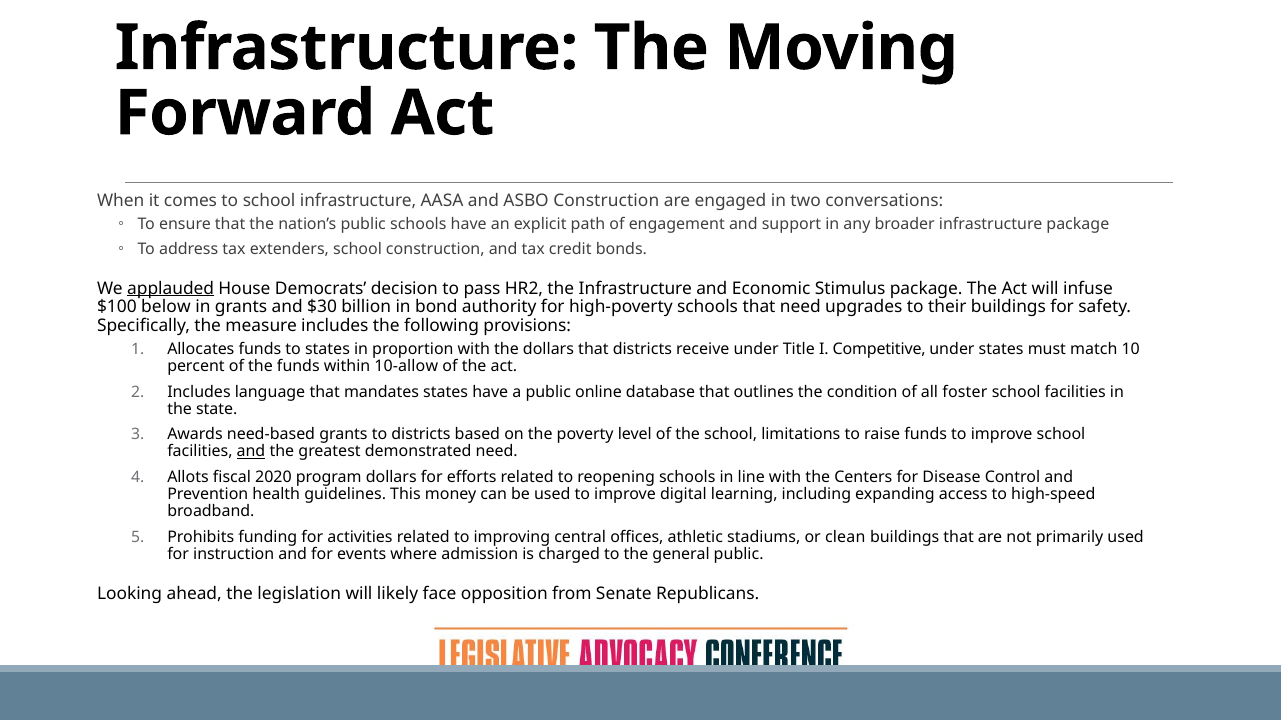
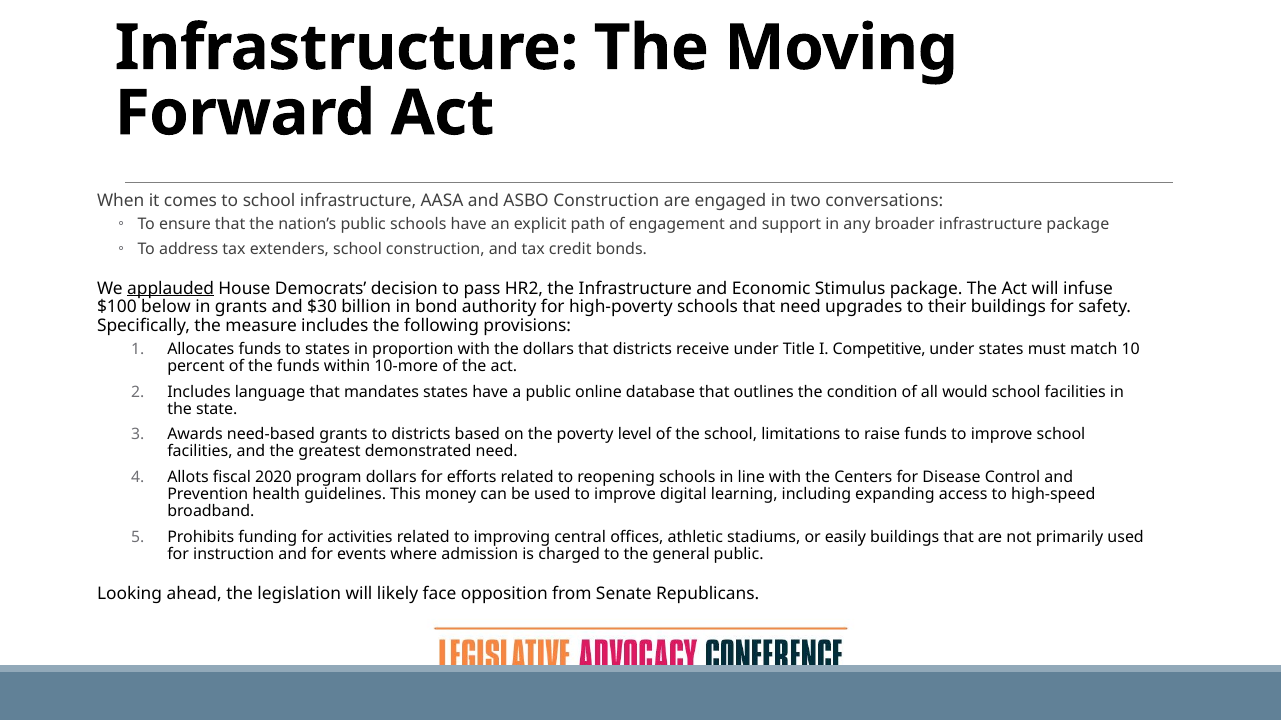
10-allow: 10-allow -> 10-more (406, 367)
foster: foster -> would (965, 392)
and underline: present -> none (251, 452)
clean: clean -> easily (845, 537)
